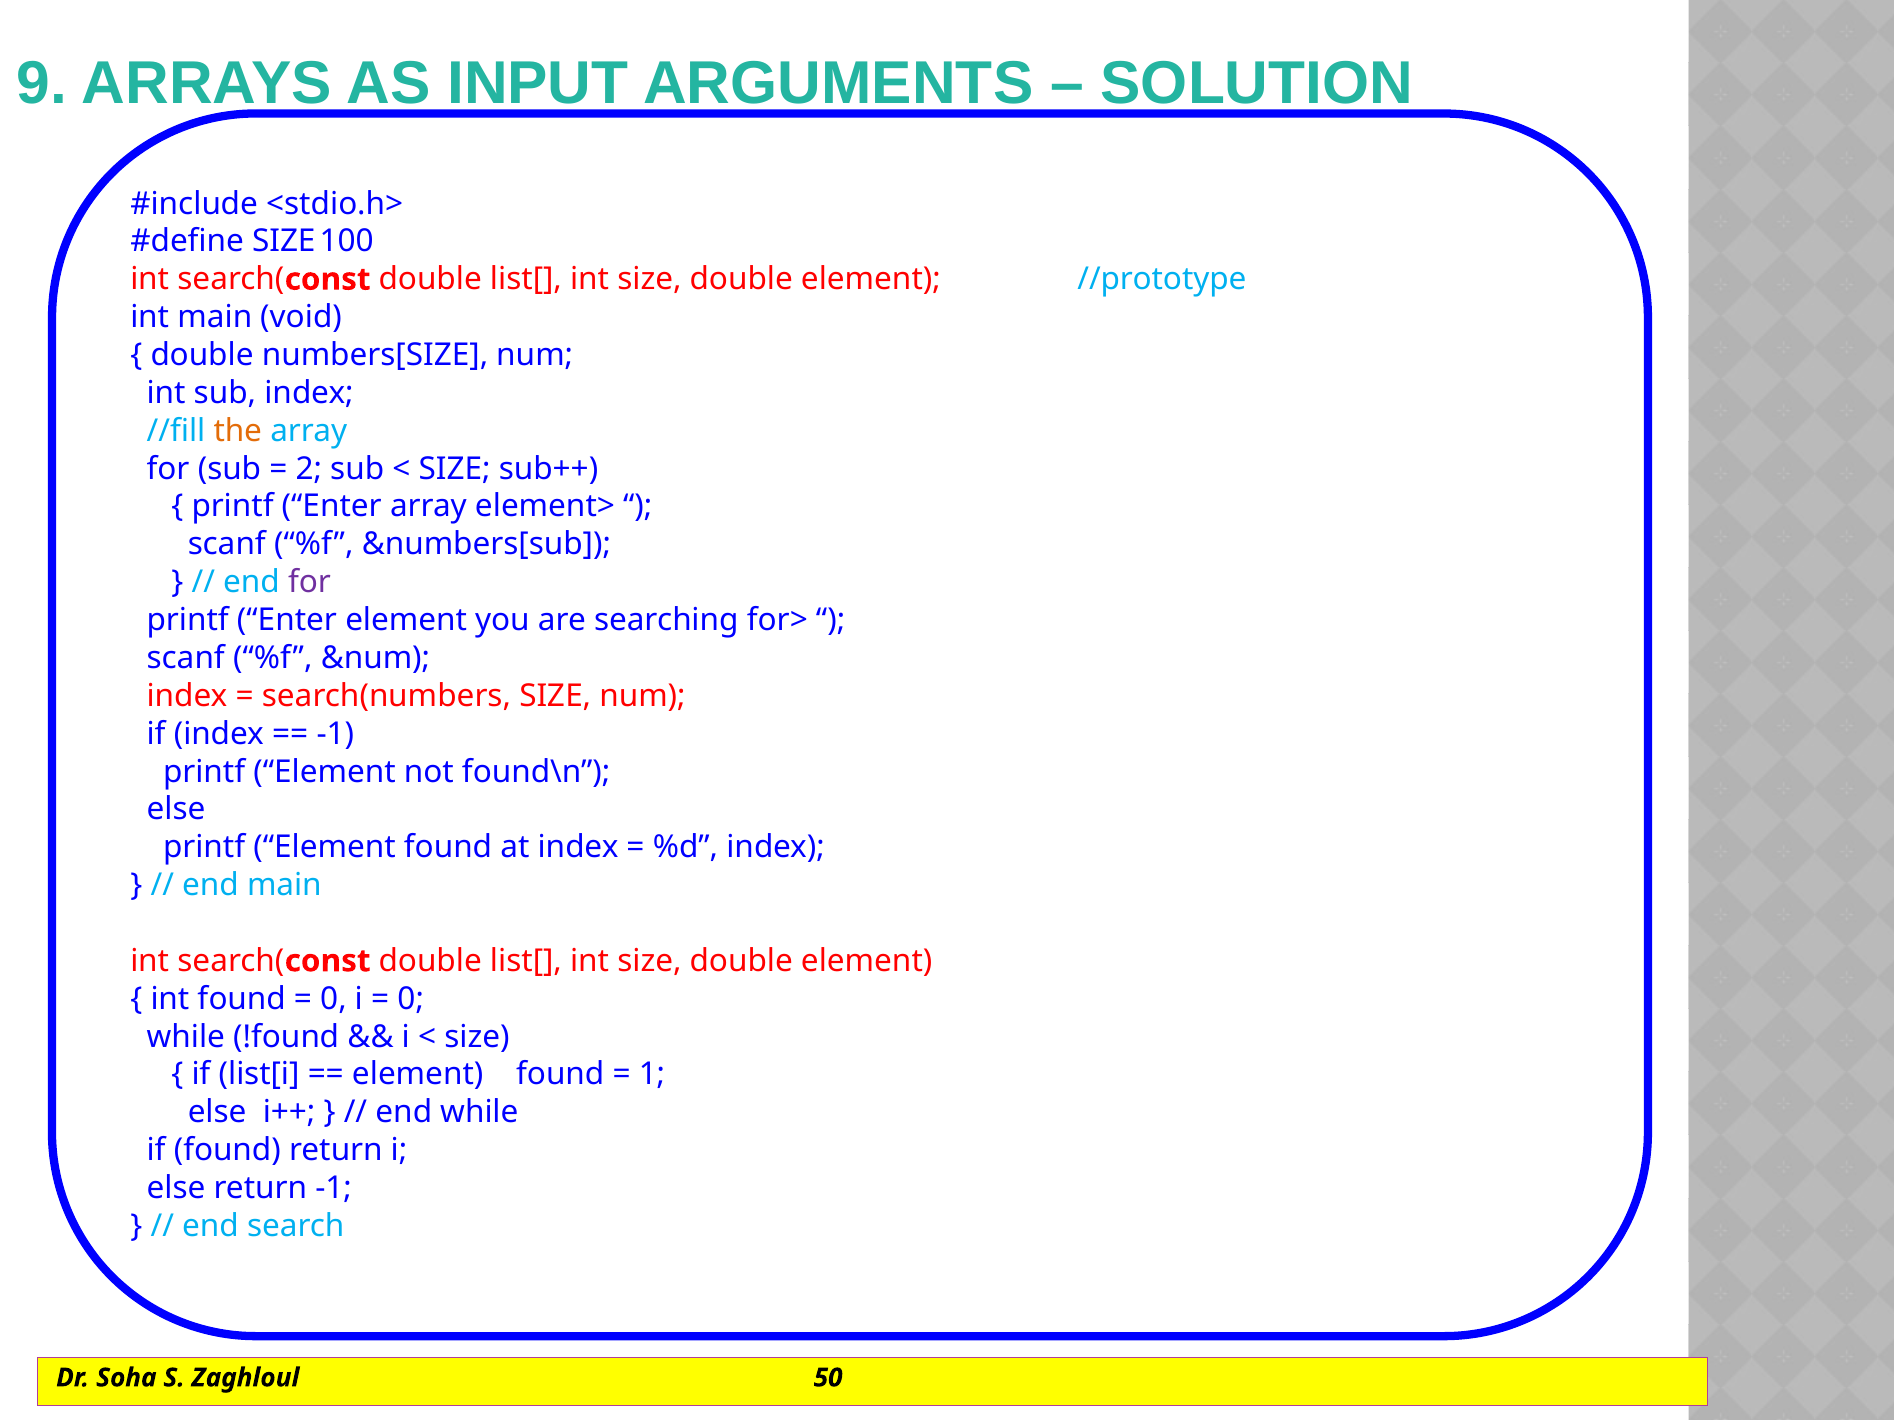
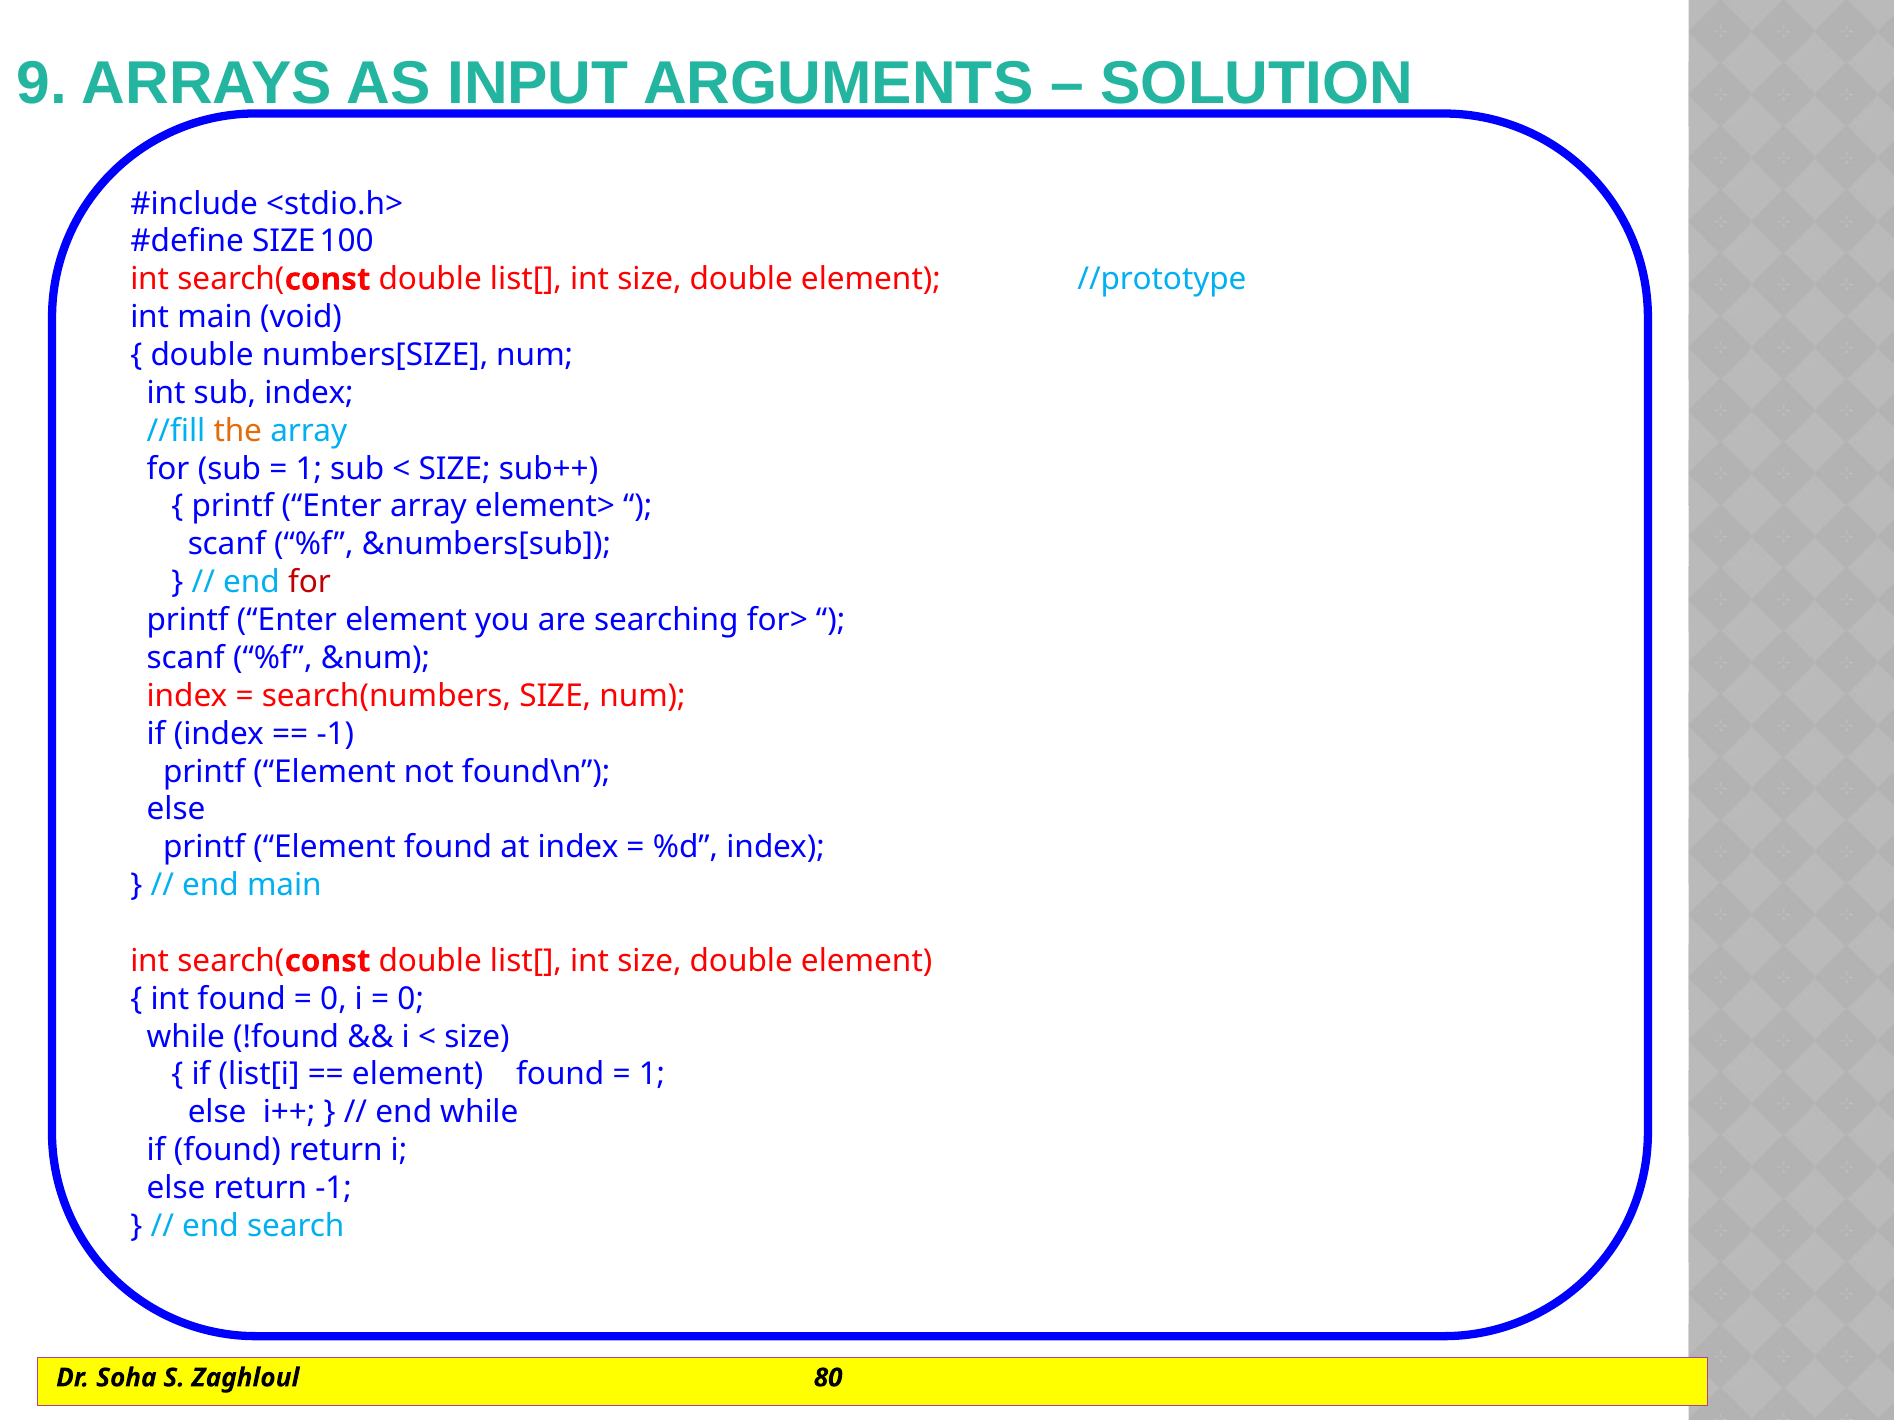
2: 2 -> 1 (309, 469)
for colour: purple -> red (310, 582)
50: 50 -> 80 (828, 1378)
